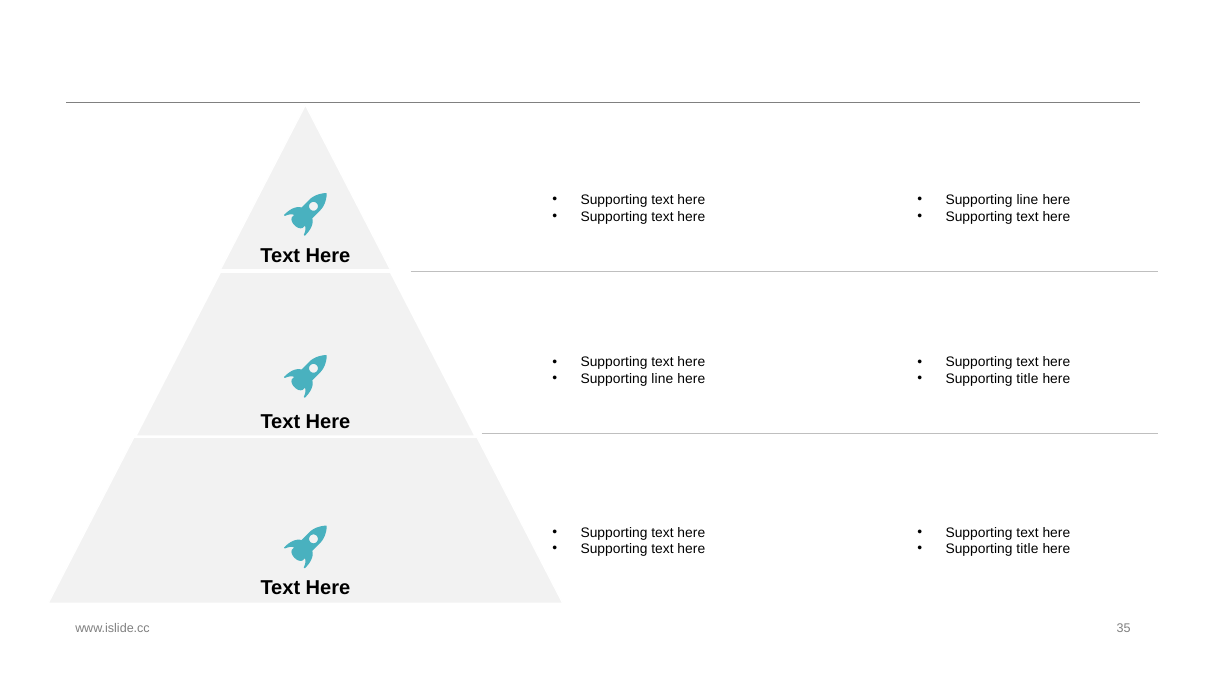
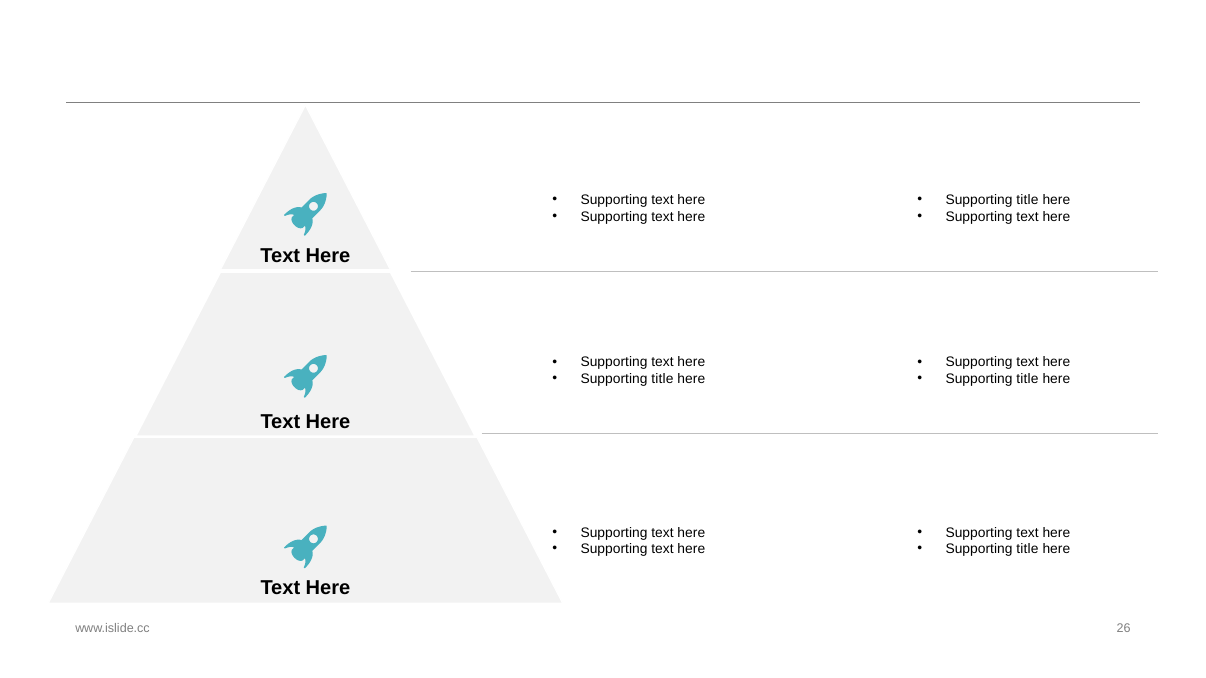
line: line -> title (1027, 200)
line: line -> title (662, 379)
35: 35 -> 26 (1124, 628)
